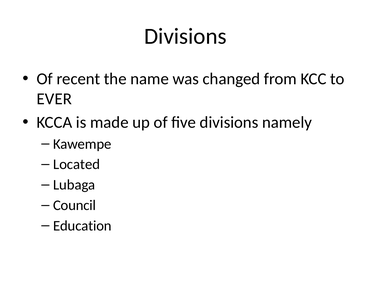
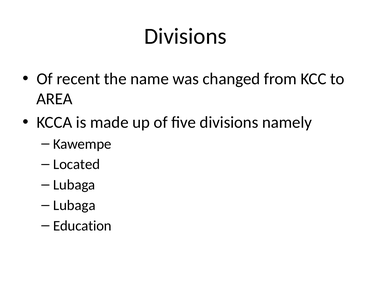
EVER: EVER -> AREA (55, 99)
Council: Council -> Lubaga (74, 205)
